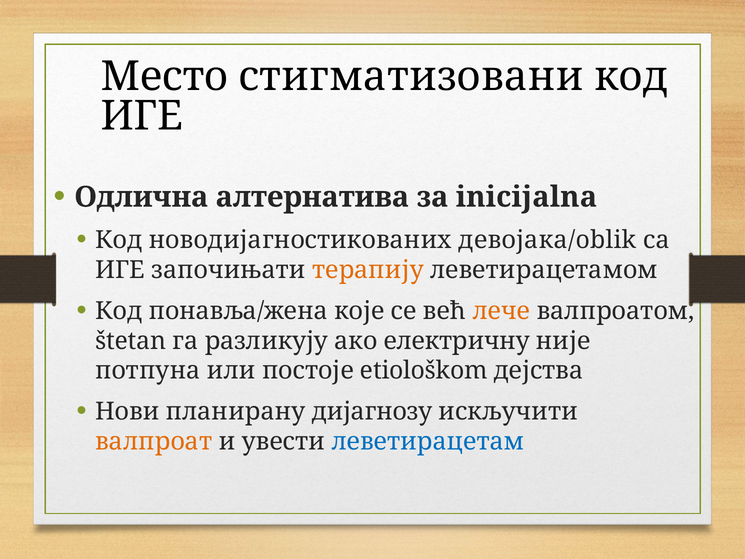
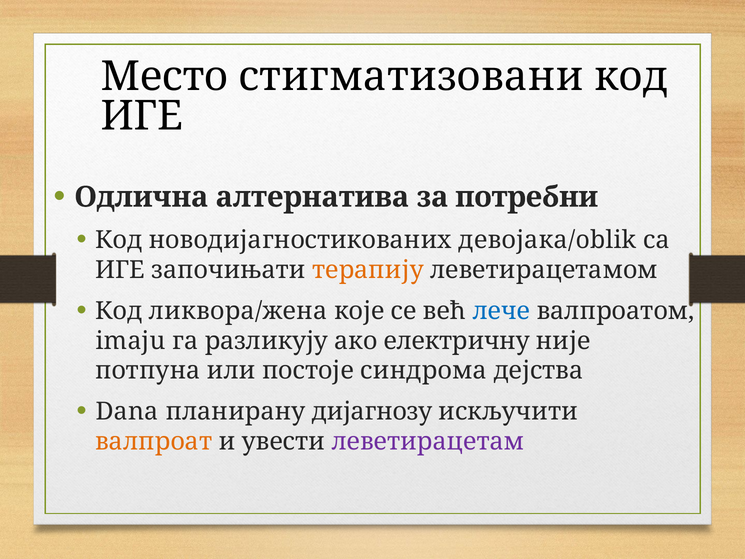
inicijalna: inicijalna -> потребни (527, 197)
понавља/жена: понавља/жена -> ликвора/жена (238, 311)
лече colour: orange -> blue (501, 311)
štetan: štetan -> imaju (130, 341)
etiološkom: etiološkom -> синдрома (424, 371)
Нови: Нови -> Dana (127, 412)
леветирацетам colour: blue -> purple (428, 441)
